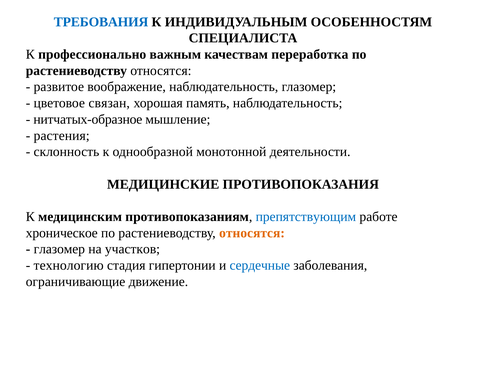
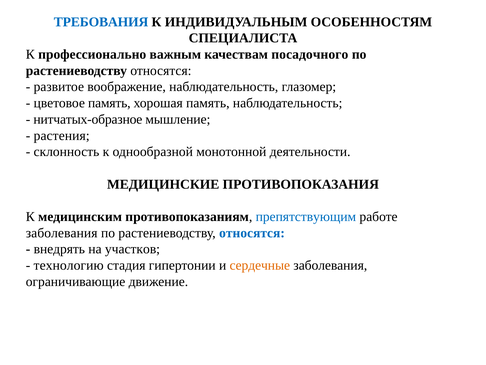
переработка: переработка -> посадочного (310, 54)
цветовое связан: связан -> память (109, 103)
хроническое: хроническое -> заболевания (62, 233)
относятся colour: orange -> blue (252, 233)
глазомер: глазомер -> внедрять (59, 249)
сердечные colour: blue -> orange (260, 265)
